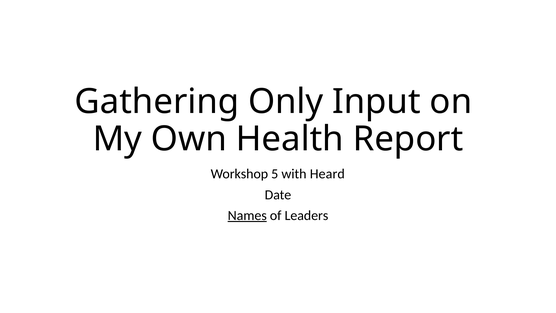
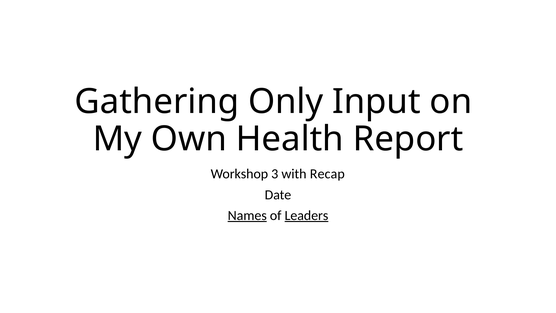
5: 5 -> 3 (275, 174)
Heard: Heard -> Recap (327, 174)
Leaders underline: none -> present (306, 215)
